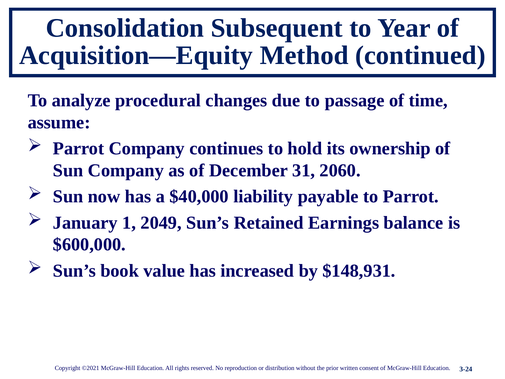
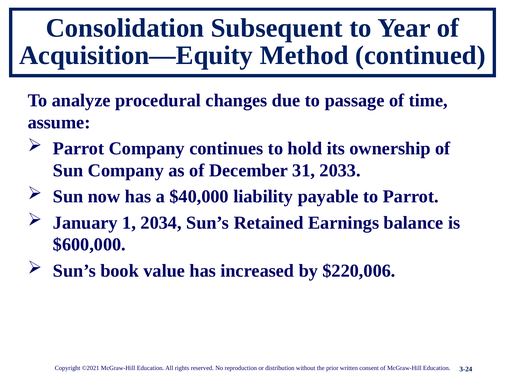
2060: 2060 -> 2033 (340, 170)
2049: 2049 -> 2034 (161, 223)
$148,931: $148,931 -> $220,006 (359, 270)
